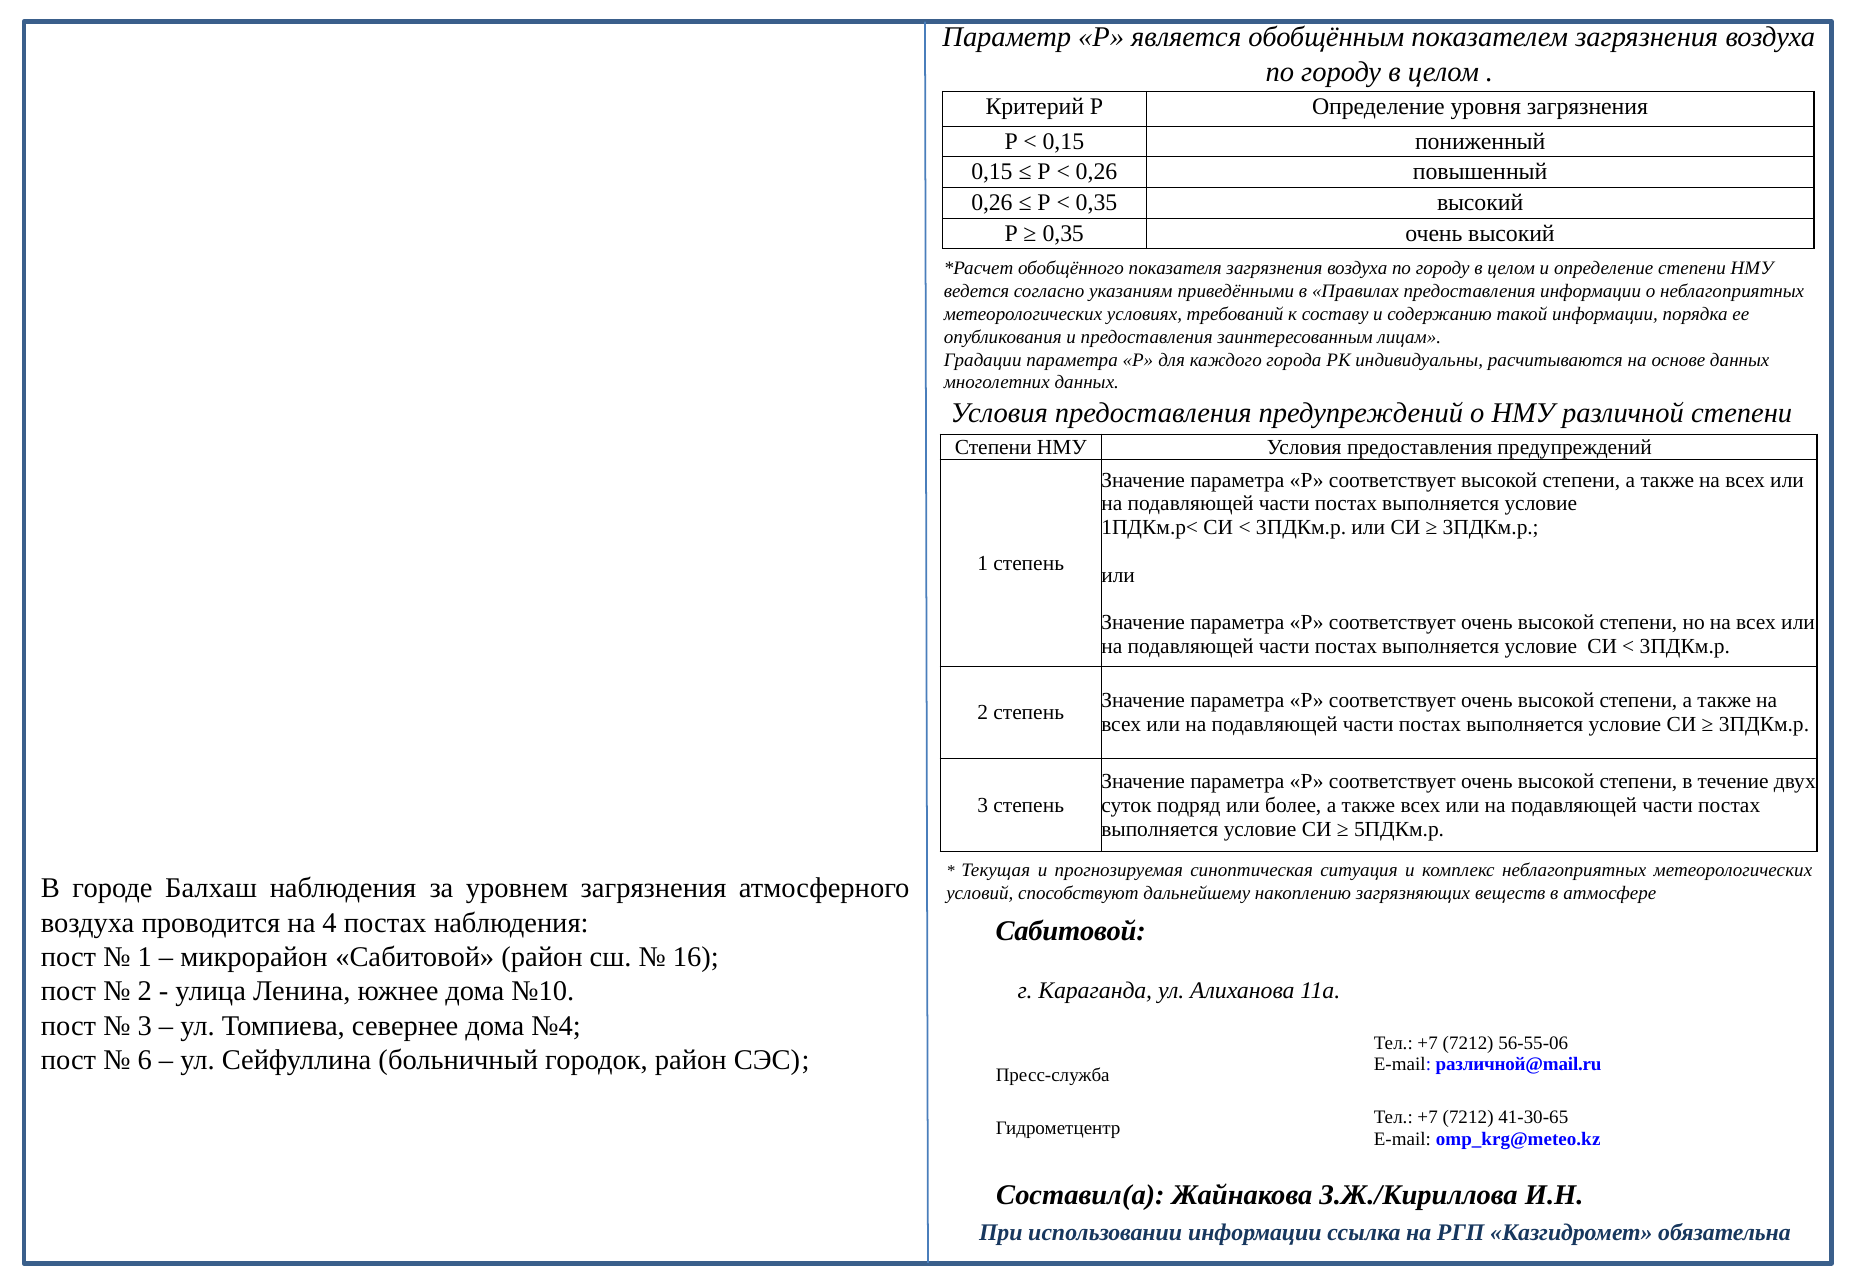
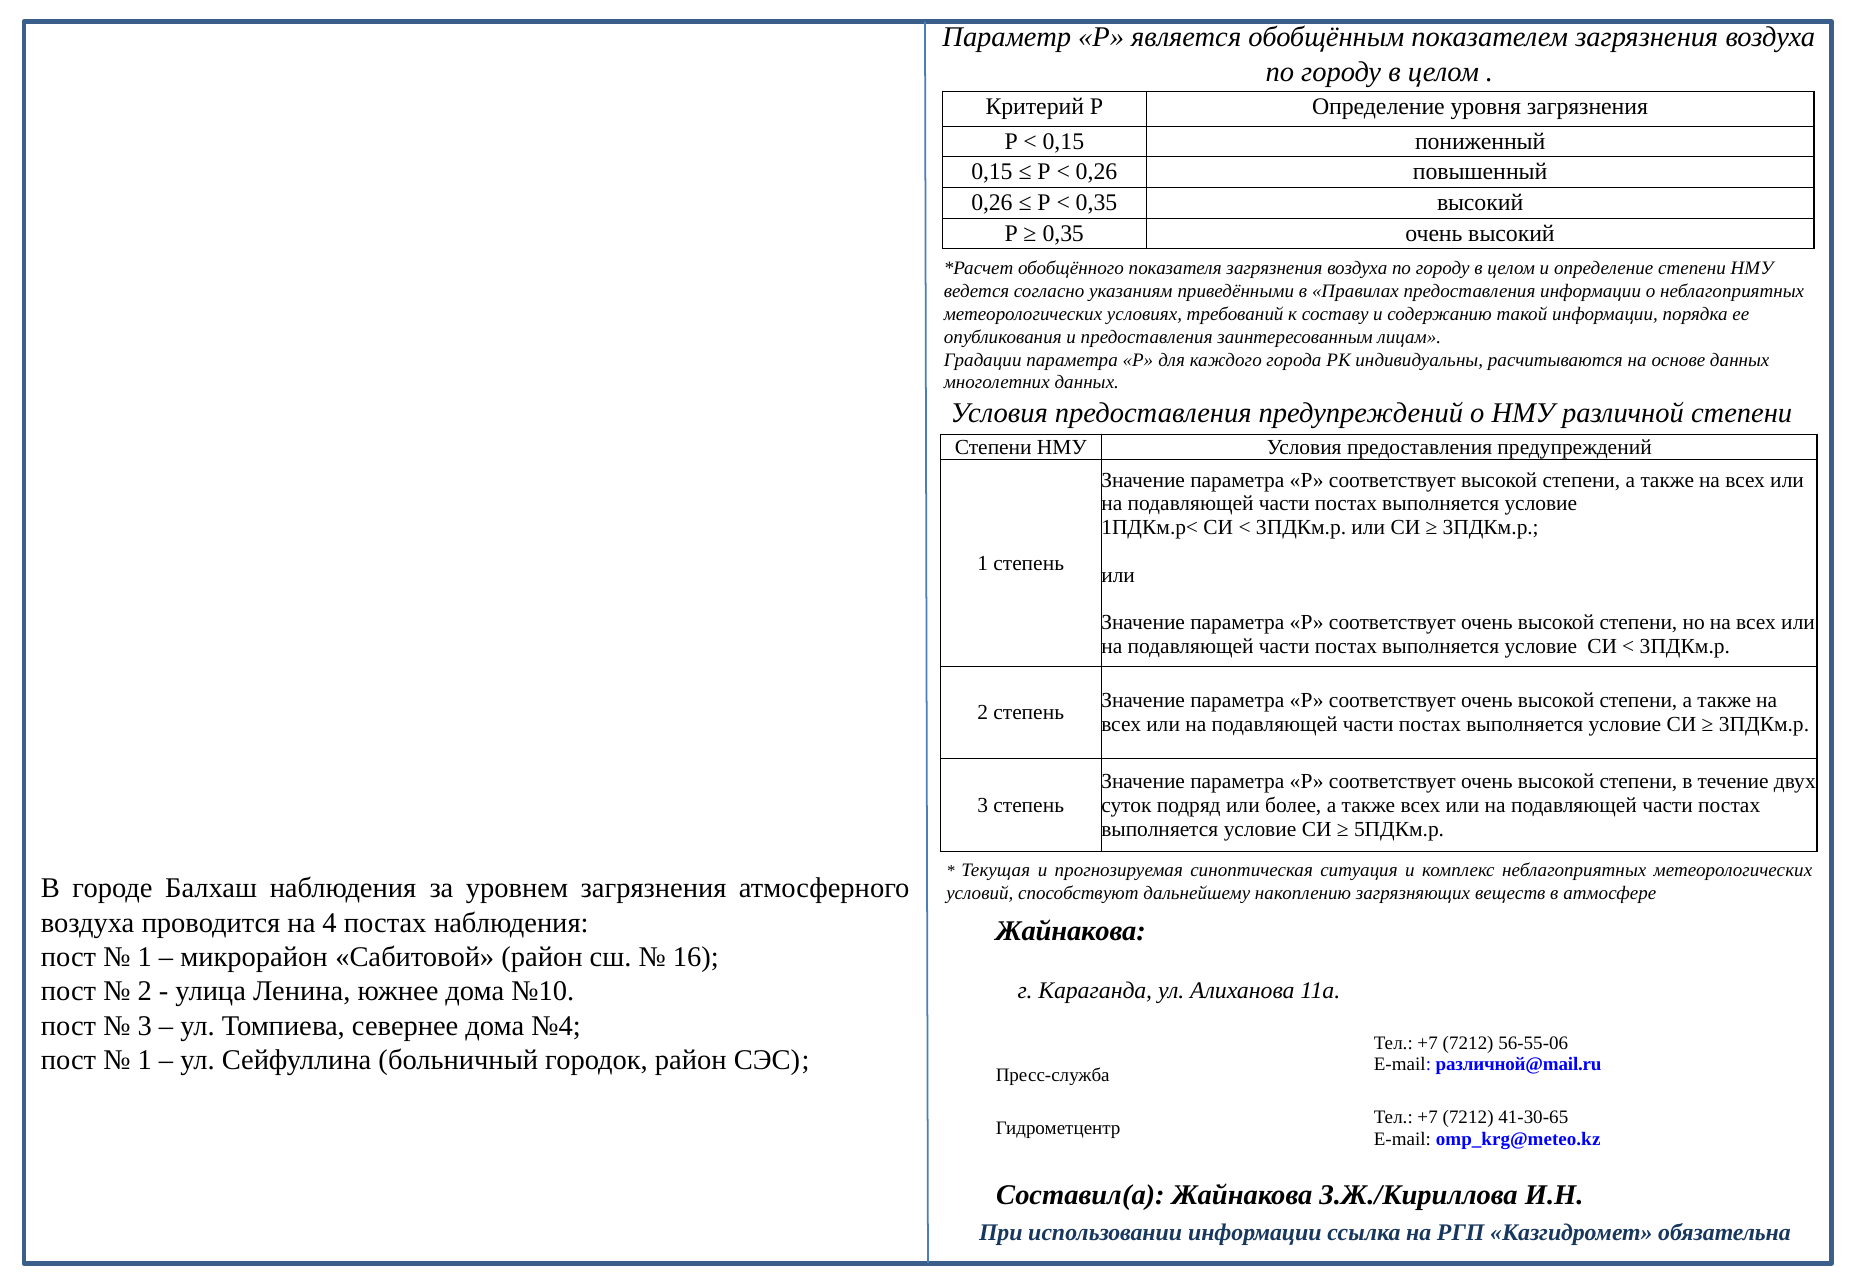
Сабитовой: Сабитовой -> Жайнакова (1071, 931)
6: 6 -> 1 (145, 1060)
